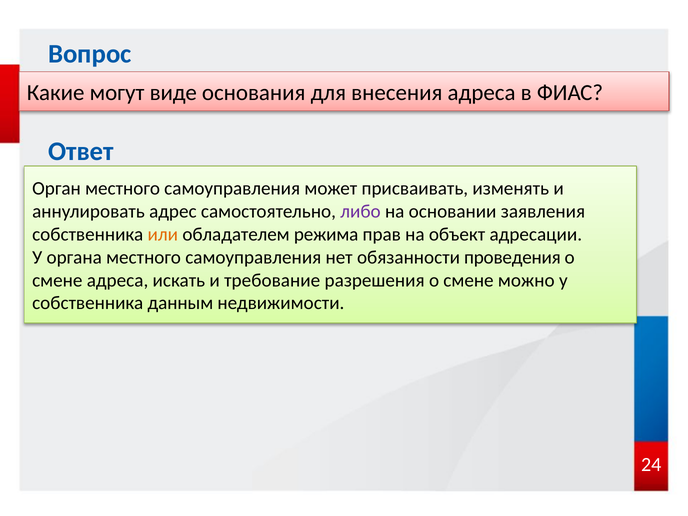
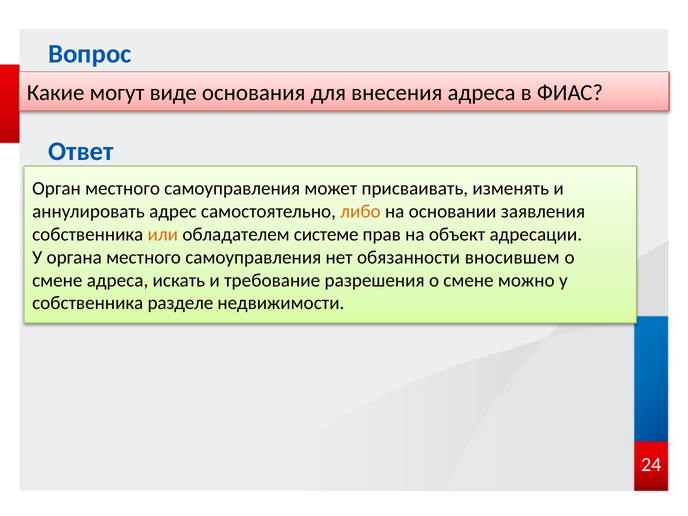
либо colour: purple -> orange (360, 211)
режима: режима -> системе (326, 234)
проведения: проведения -> вносившем (512, 257)
данным: данным -> разделе (180, 303)
